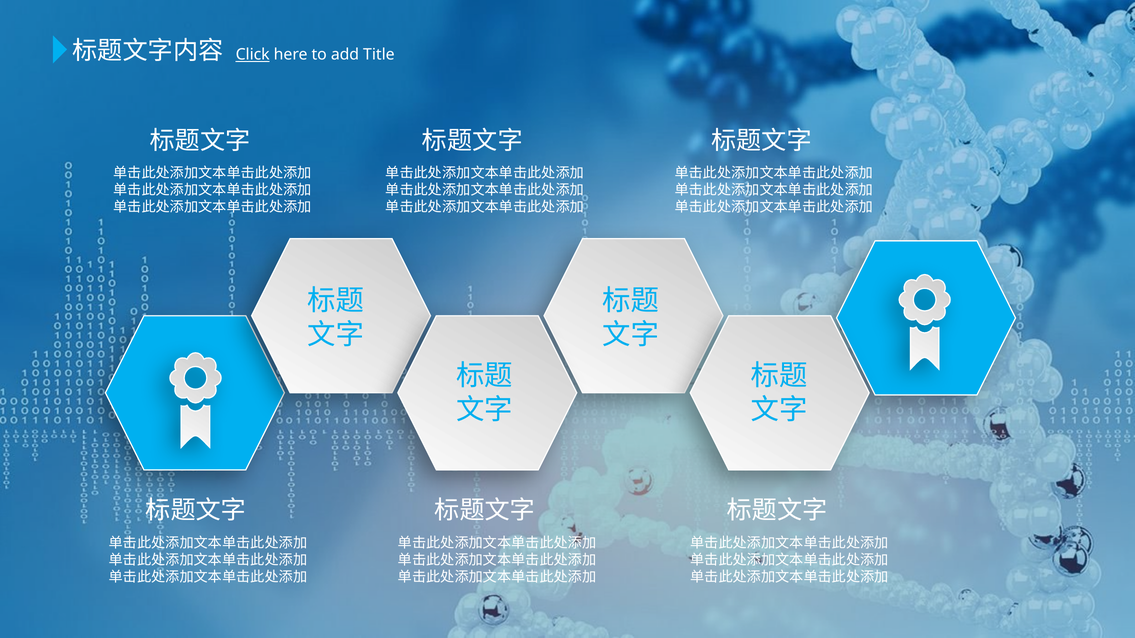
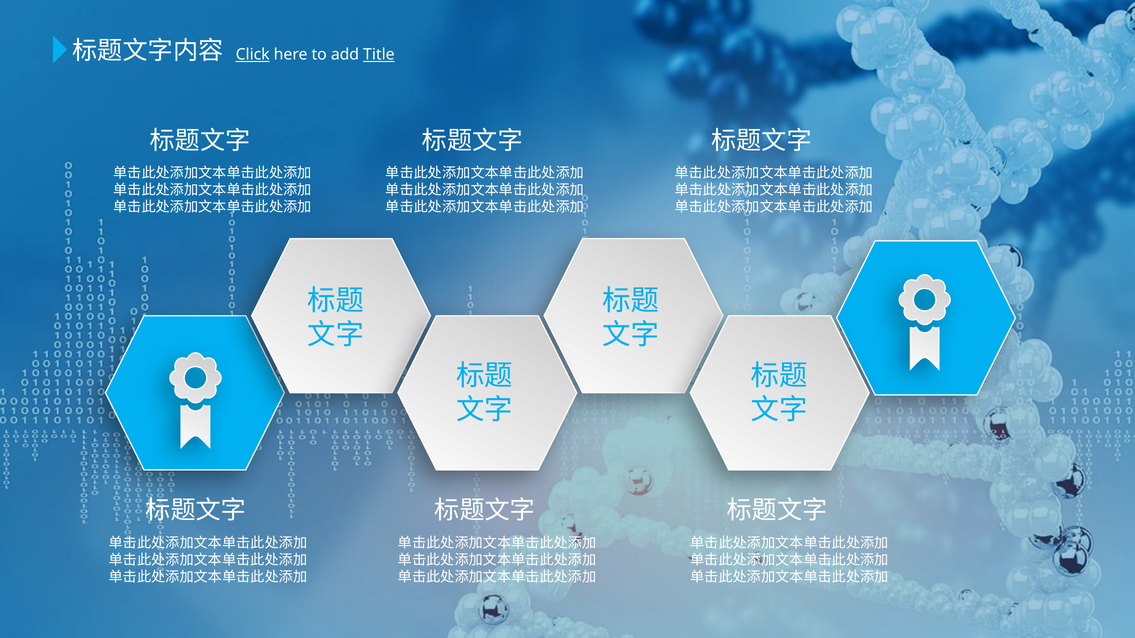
Title underline: none -> present (379, 55)
